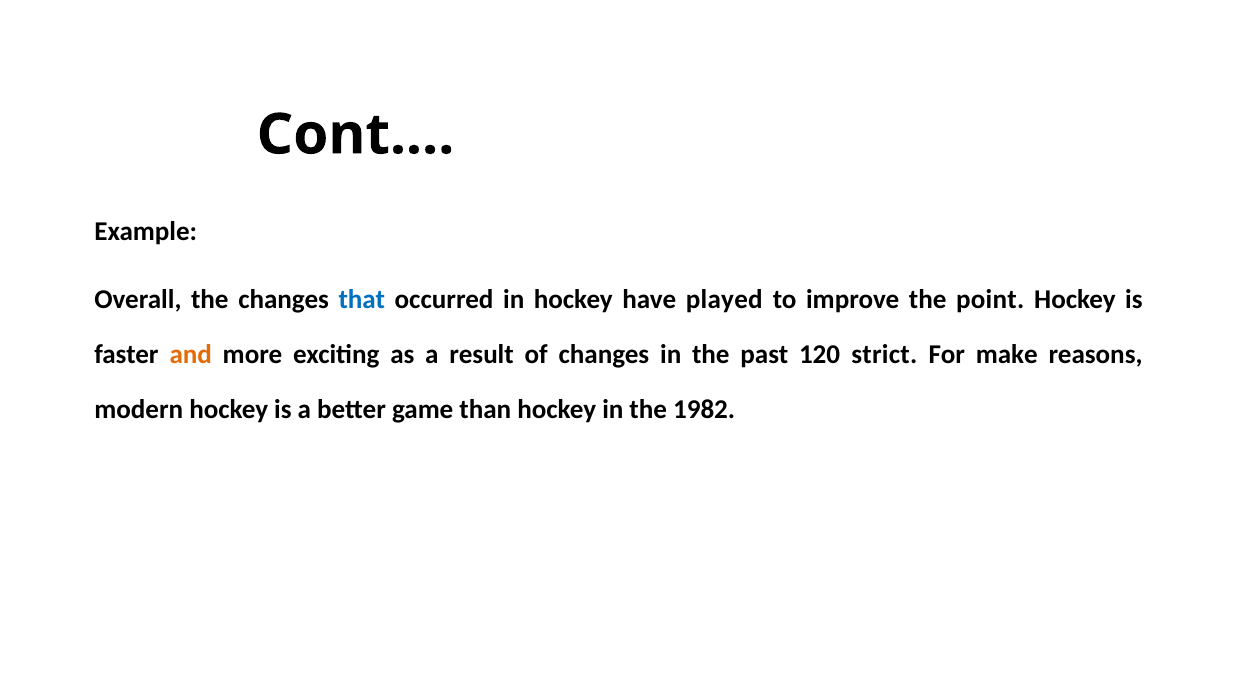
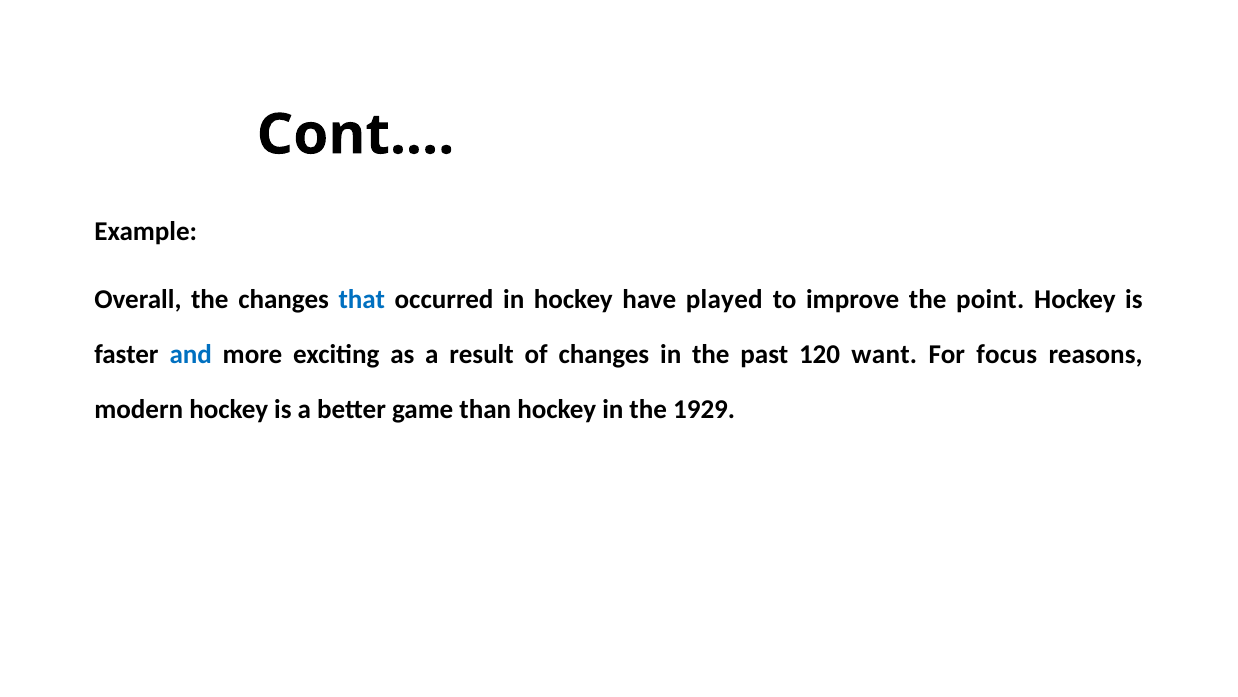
and colour: orange -> blue (191, 354)
strict: strict -> want (884, 354)
make: make -> focus (1007, 354)
1982: 1982 -> 1929 (704, 410)
